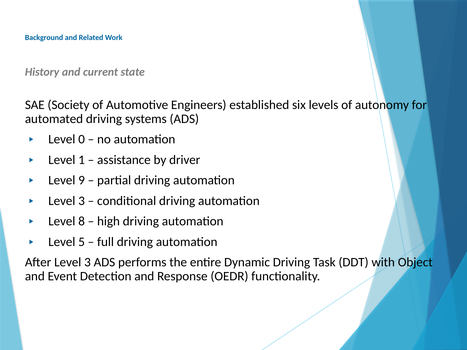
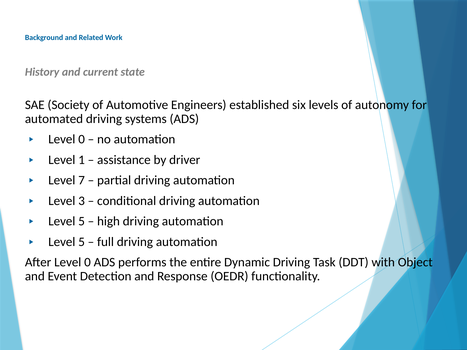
9: 9 -> 7 (82, 180)
8: 8 -> 5 (82, 221)
After Level 3: 3 -> 0 (88, 263)
